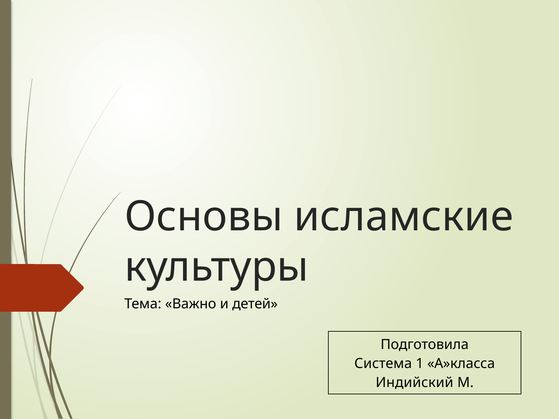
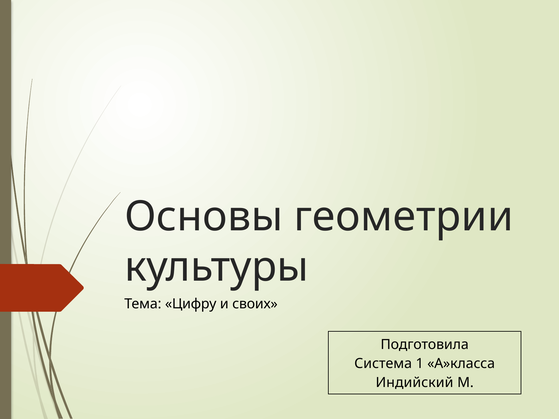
исламские: исламские -> геометрии (404, 217)
Важно: Важно -> Цифру (191, 304)
детей: детей -> своих (255, 304)
